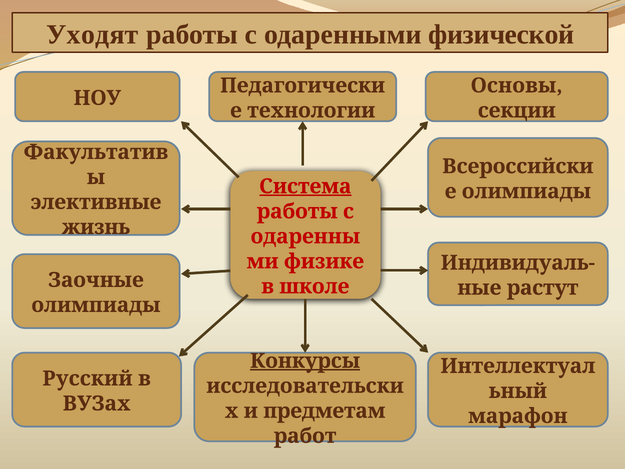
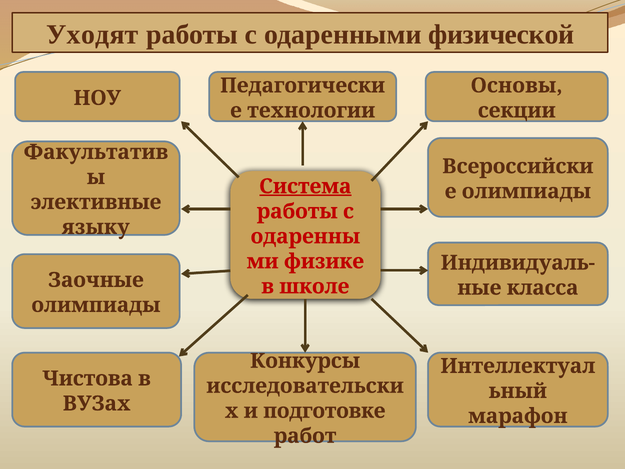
жизнь: жизнь -> языку (96, 227)
растут: растут -> класса (543, 288)
Конкурсы underline: present -> none (305, 361)
Русский: Русский -> Чистова (88, 378)
предметам: предметам -> подготовке (324, 411)
